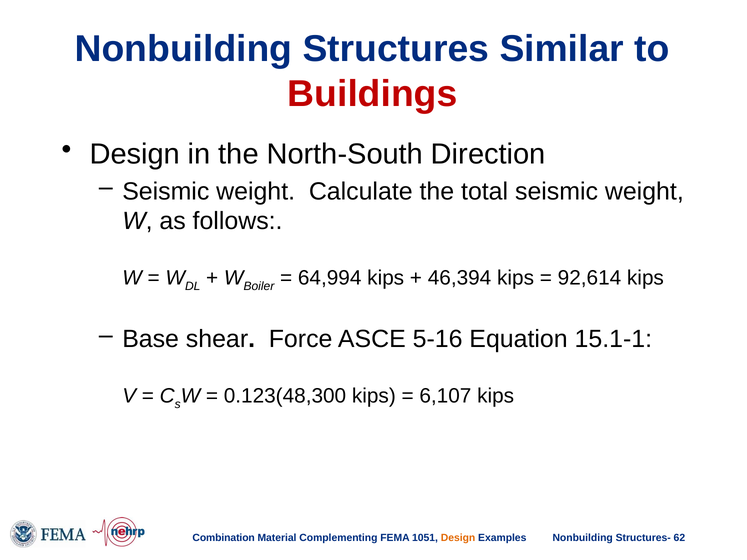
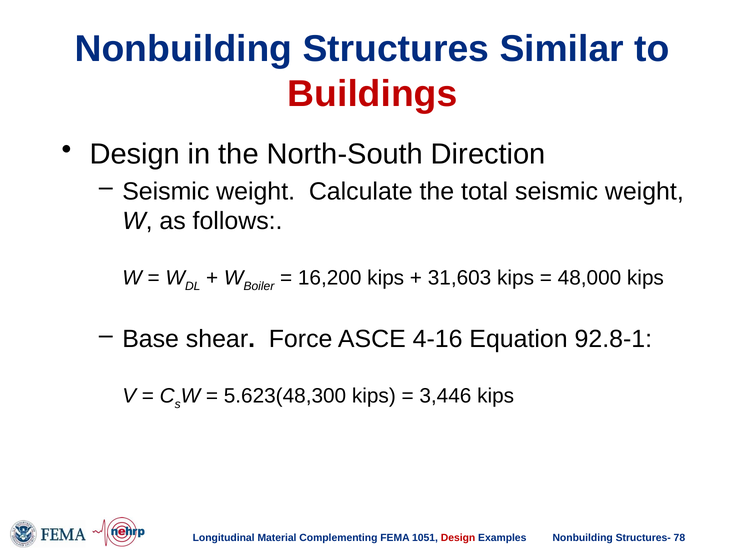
64,994: 64,994 -> 16,200 (330, 278)
46,394: 46,394 -> 31,603 (460, 278)
92,614: 92,614 -> 48,000 (589, 278)
5-16: 5-16 -> 4-16 (438, 339)
15.1-1: 15.1-1 -> 92.8-1 (613, 339)
0.123(48,300: 0.123(48,300 -> 5.623(48,300 (285, 396)
6,107: 6,107 -> 3,446 (445, 396)
Combination: Combination -> Longitudinal (224, 538)
Design colour: orange -> red (458, 538)
62: 62 -> 78 (679, 538)
